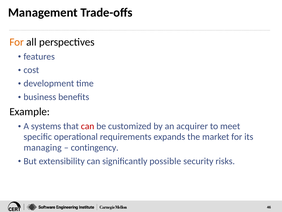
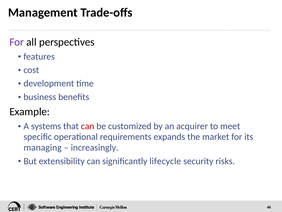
For colour: orange -> purple (17, 42)
contingency: contingency -> increasingly (95, 147)
possible: possible -> lifecycle (165, 161)
